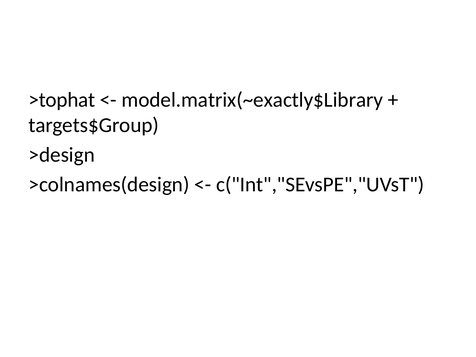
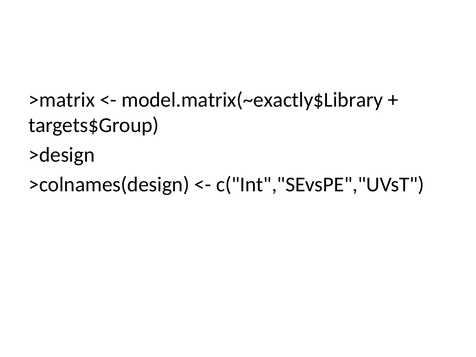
>tophat: >tophat -> >matrix (62, 100)
